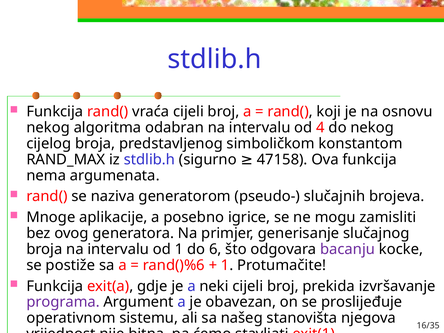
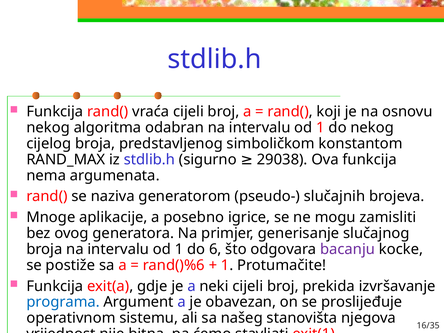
4: 4 -> 1 (321, 128)
47158: 47158 -> 29038 (282, 159)
programa colour: purple -> blue (63, 302)
